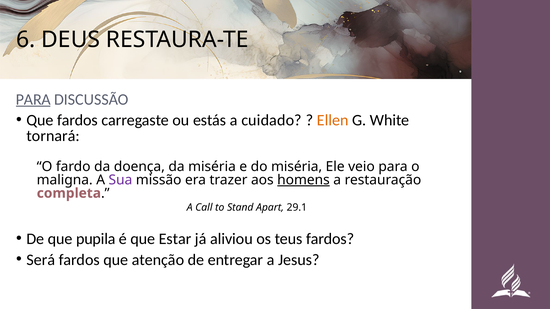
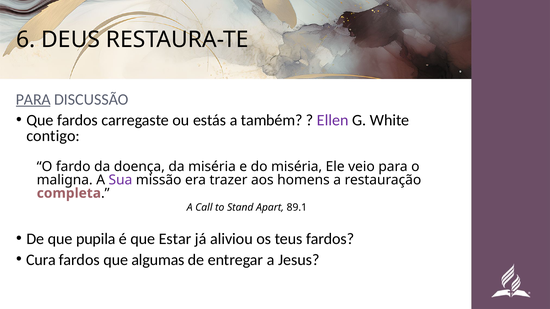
cuidado: cuidado -> também (272, 120)
Ellen colour: orange -> purple (333, 120)
tornará: tornará -> contigo (53, 136)
homens underline: present -> none (303, 180)
29.1: 29.1 -> 89.1 (297, 208)
Será: Será -> Cura (41, 260)
atenção: atenção -> algumas (158, 260)
